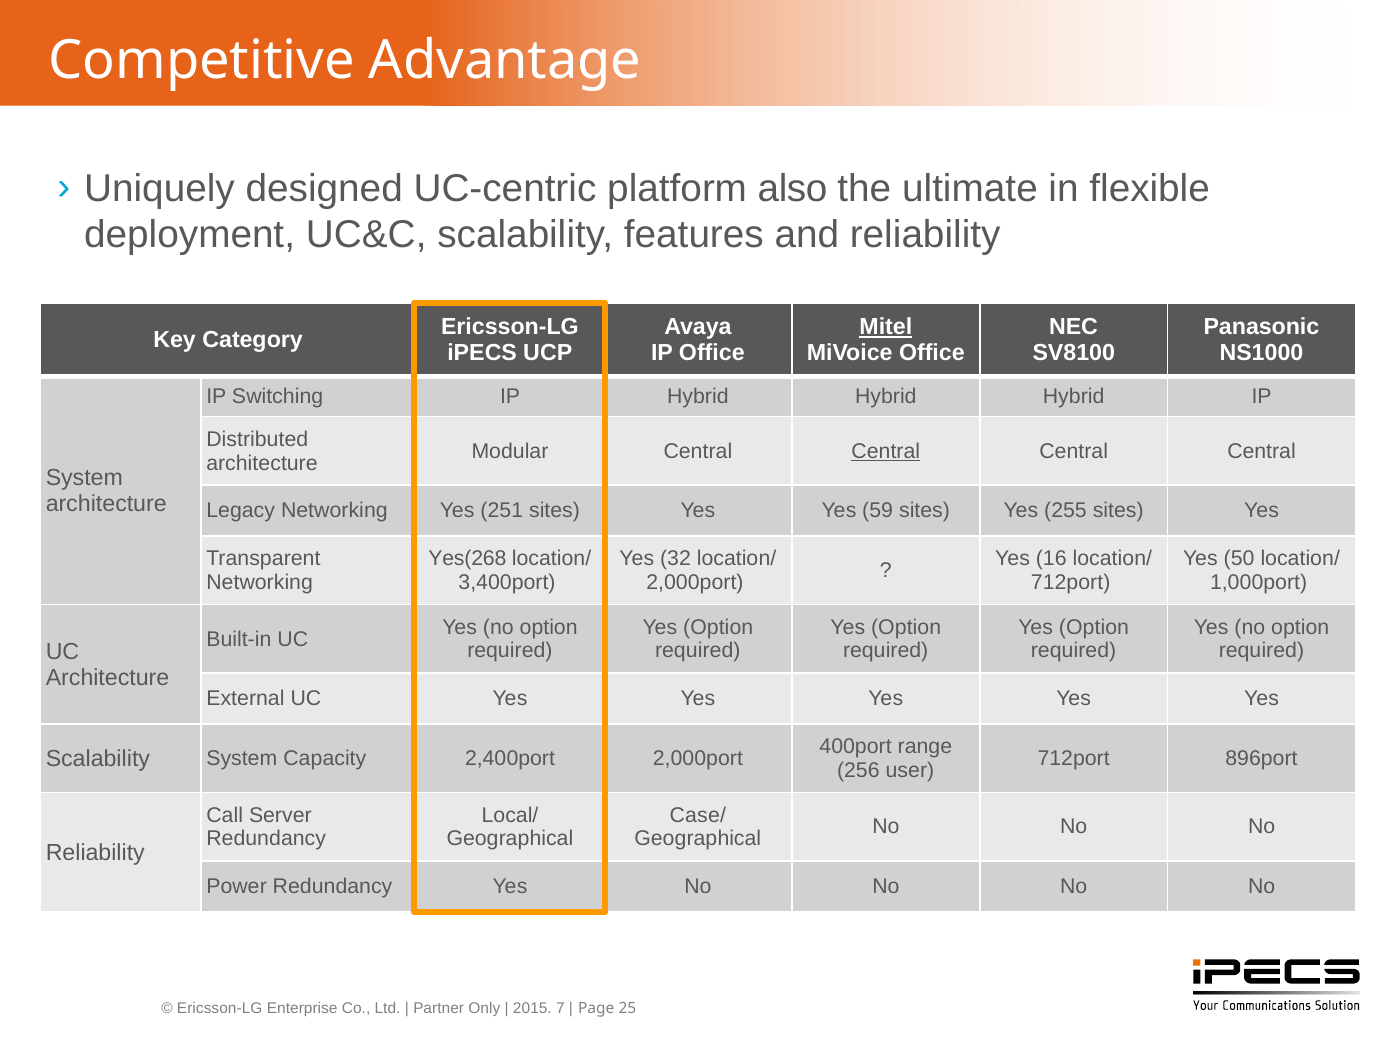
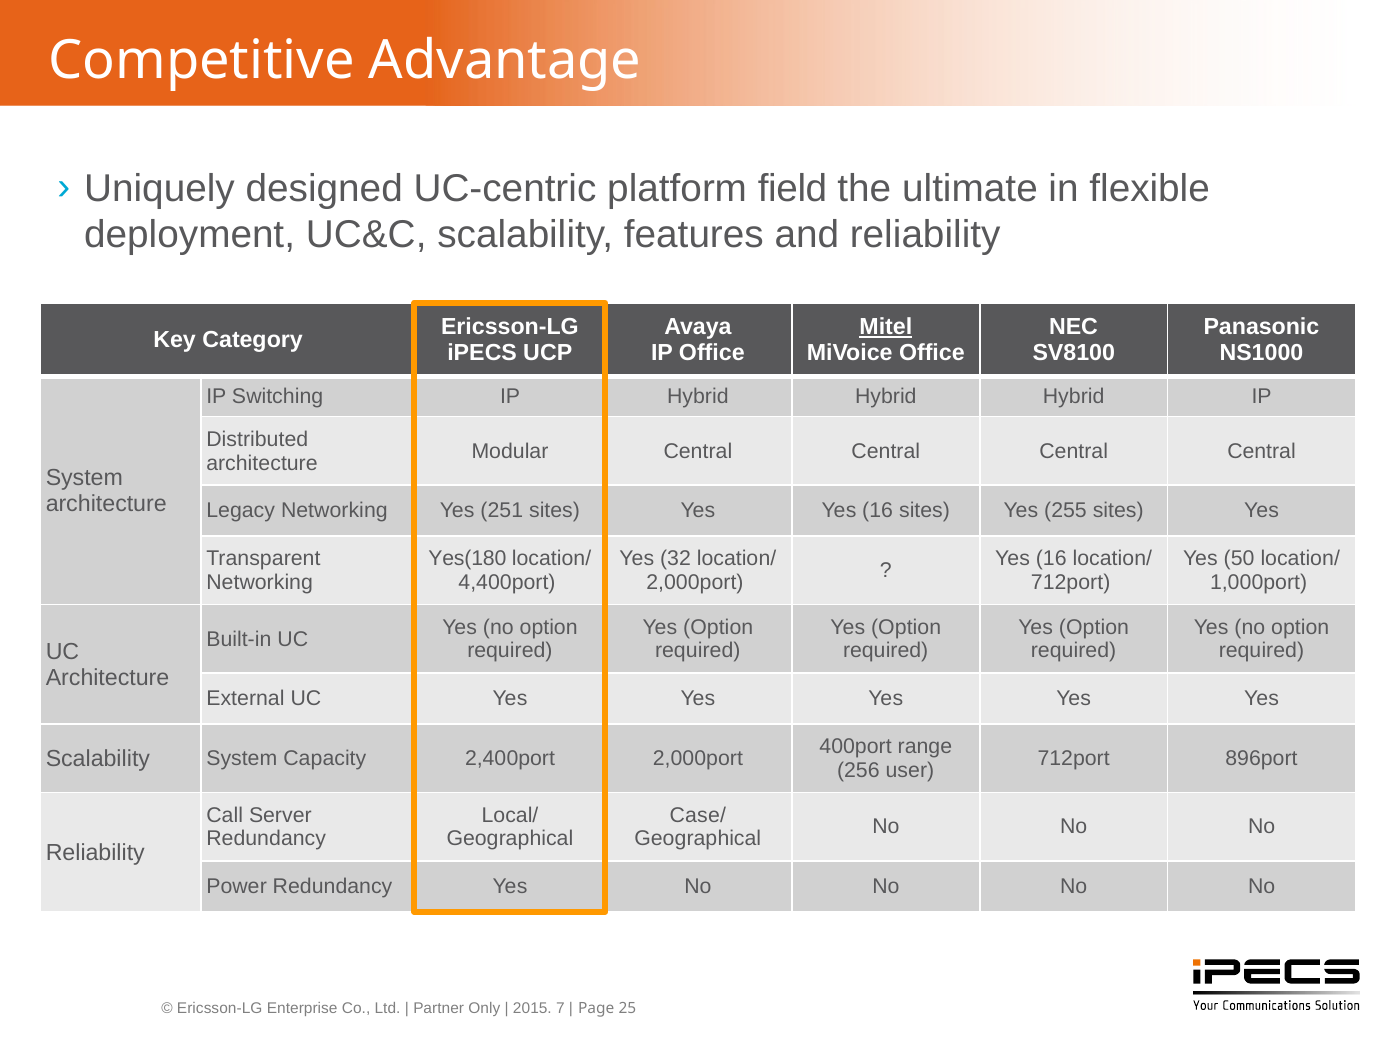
also: also -> field (793, 188)
Central underline: present -> none (886, 451)
Yes Yes 59: 59 -> 16 (878, 511)
Yes(268: Yes(268 -> Yes(180 (467, 559)
3,400port: 3,400port -> 4,400port (507, 582)
